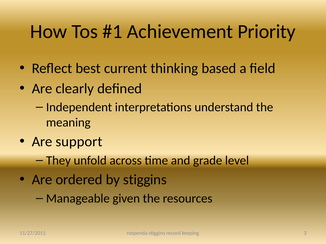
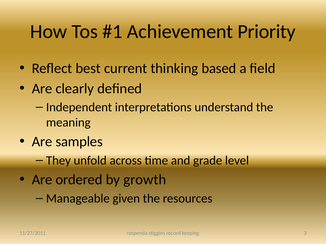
support: support -> samples (79, 142)
by stiggins: stiggins -> growth (145, 180)
